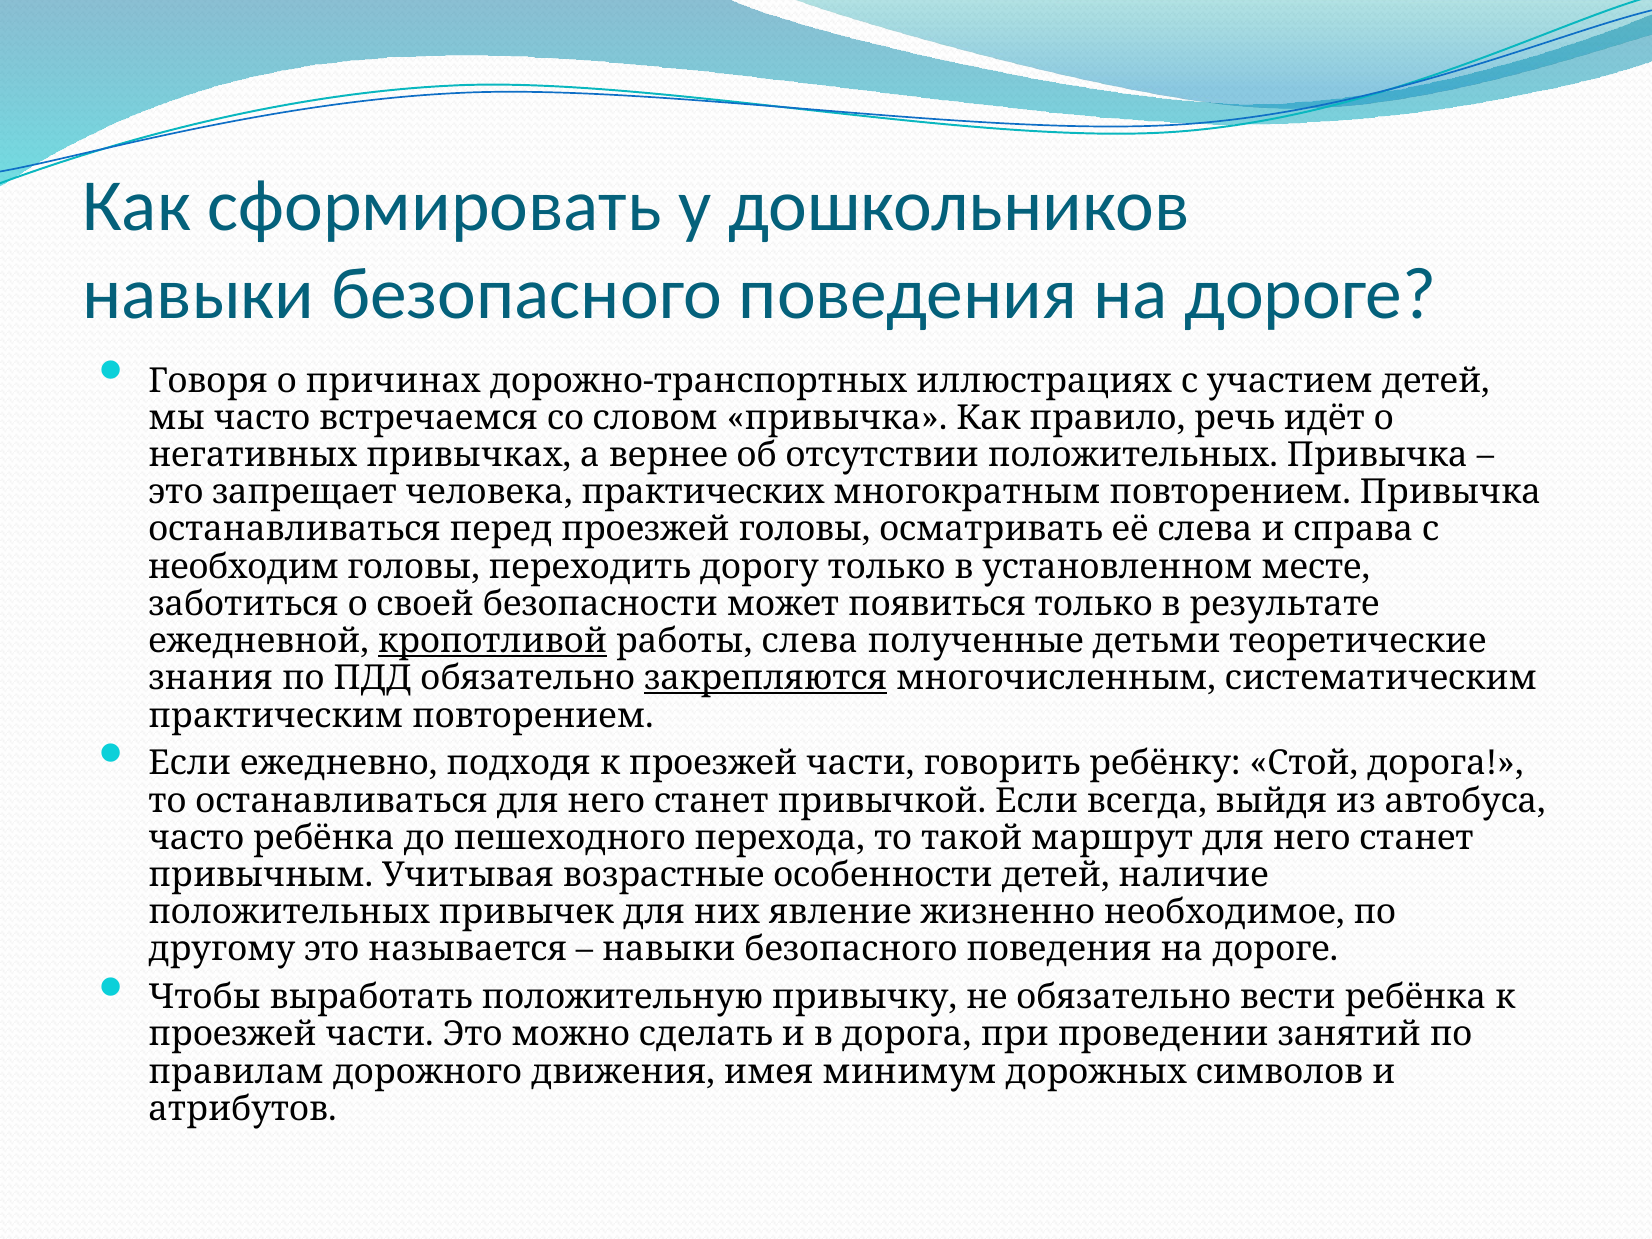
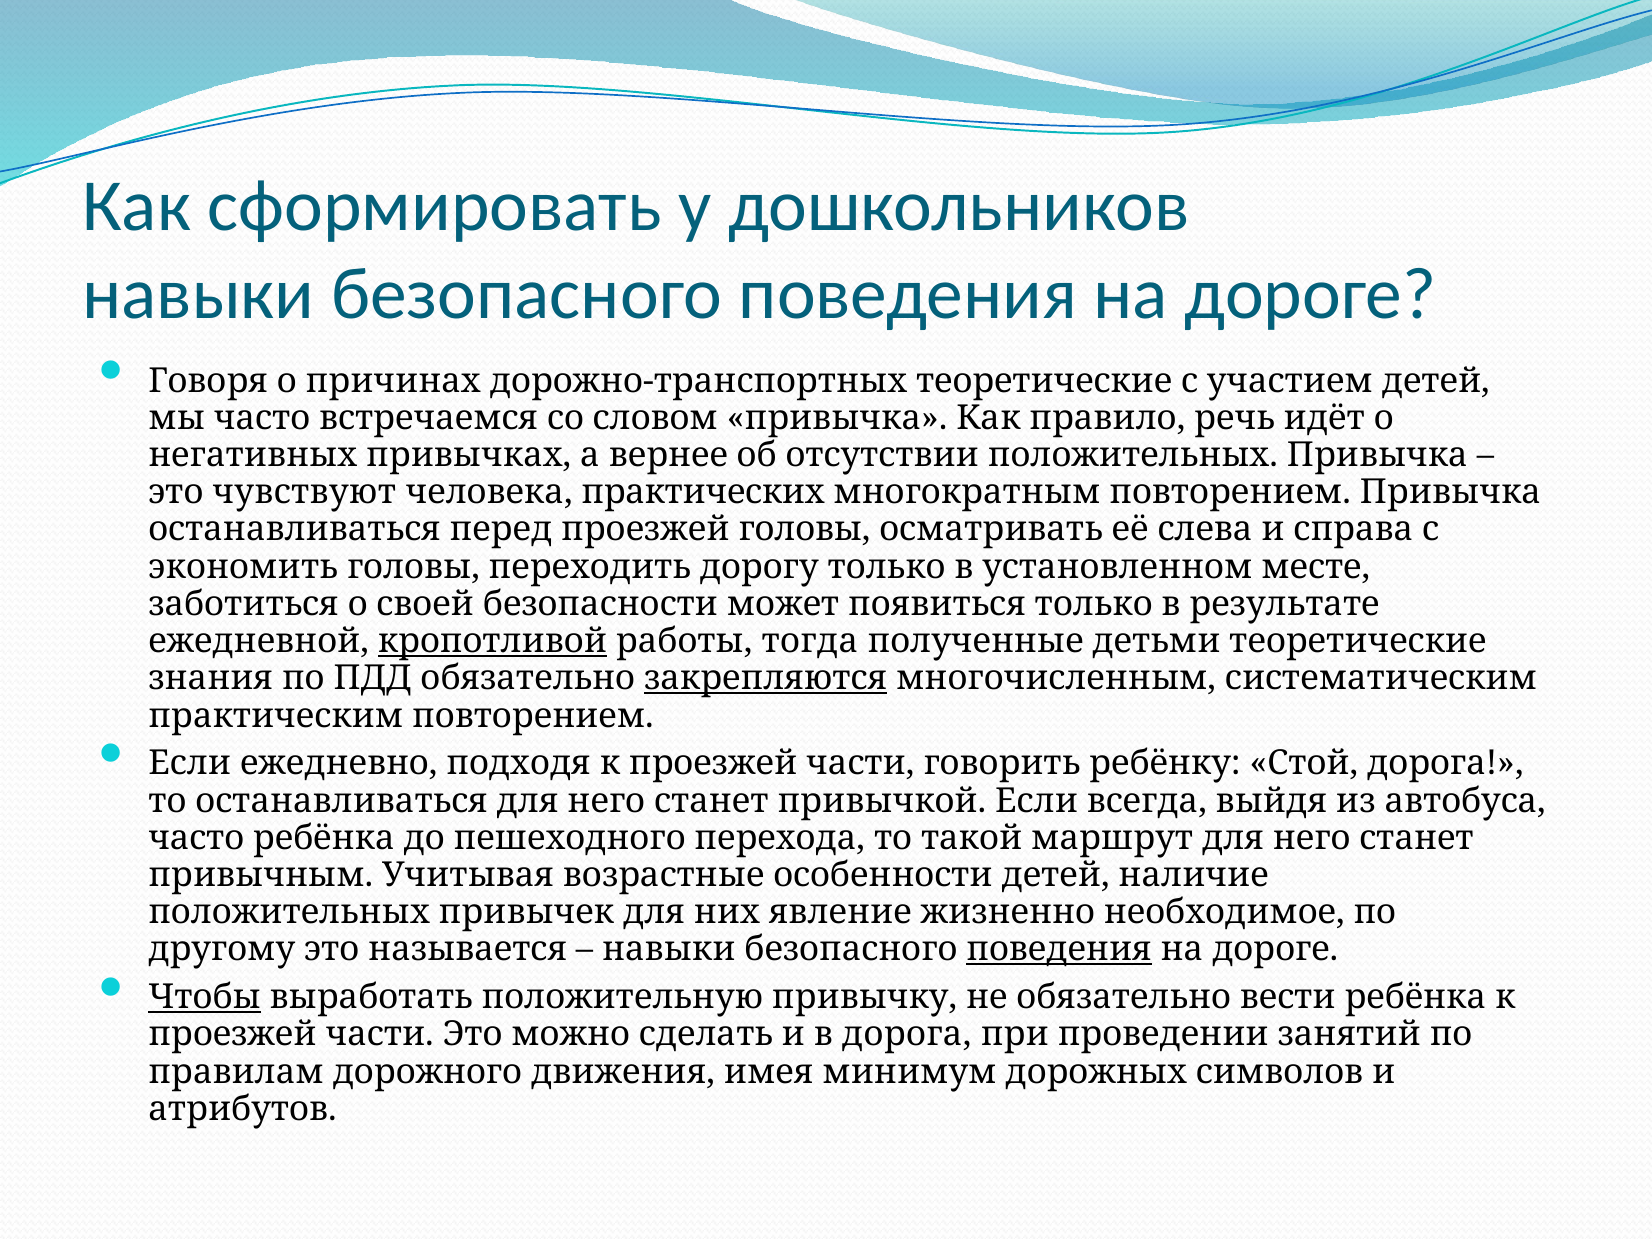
дорожно-транспортных иллюстрациях: иллюстрациях -> теоретические (1044, 381)
запрещает: запрещает -> чувствуют (304, 492)
необходим: необходим -> экономить (243, 567)
работы слева: слева -> тогда (810, 641)
поведения underline: none -> present (1059, 950)
Чтобы underline: none -> present (205, 997)
